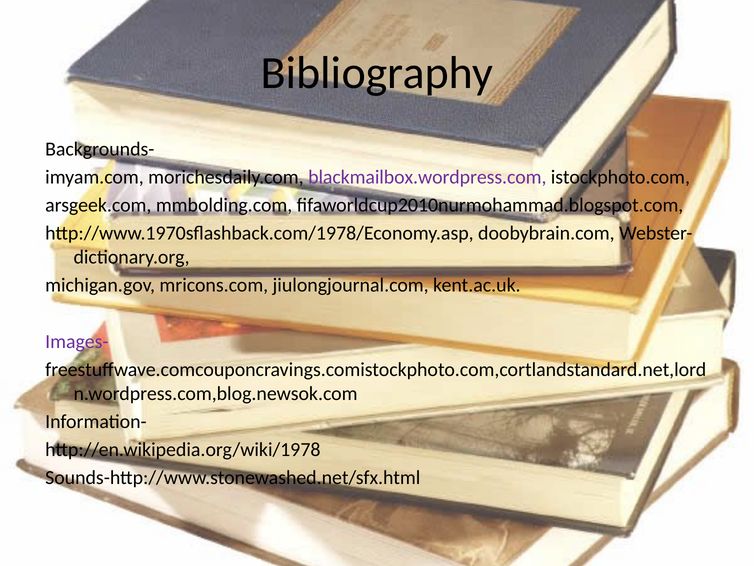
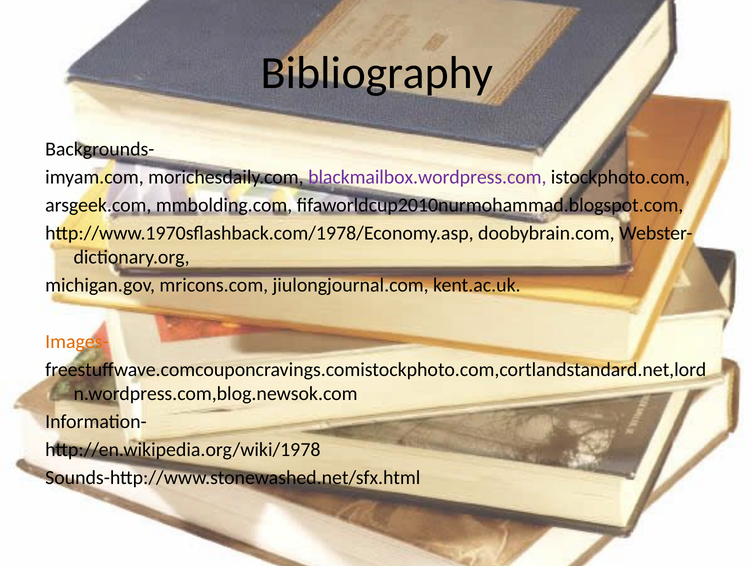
Images- colour: purple -> orange (77, 341)
